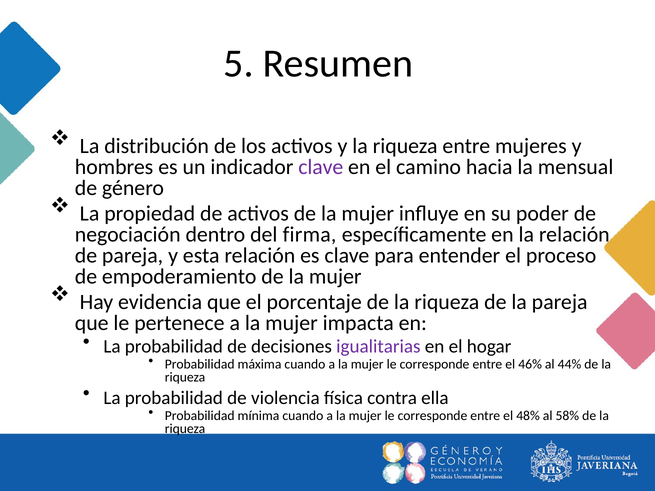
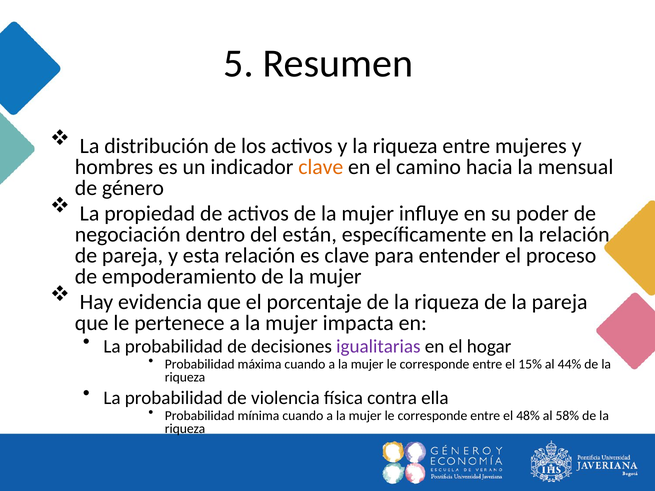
clave colour: purple -> orange (321, 167)
firma: firma -> están (310, 235)
46%: 46% -> 15% (530, 364)
